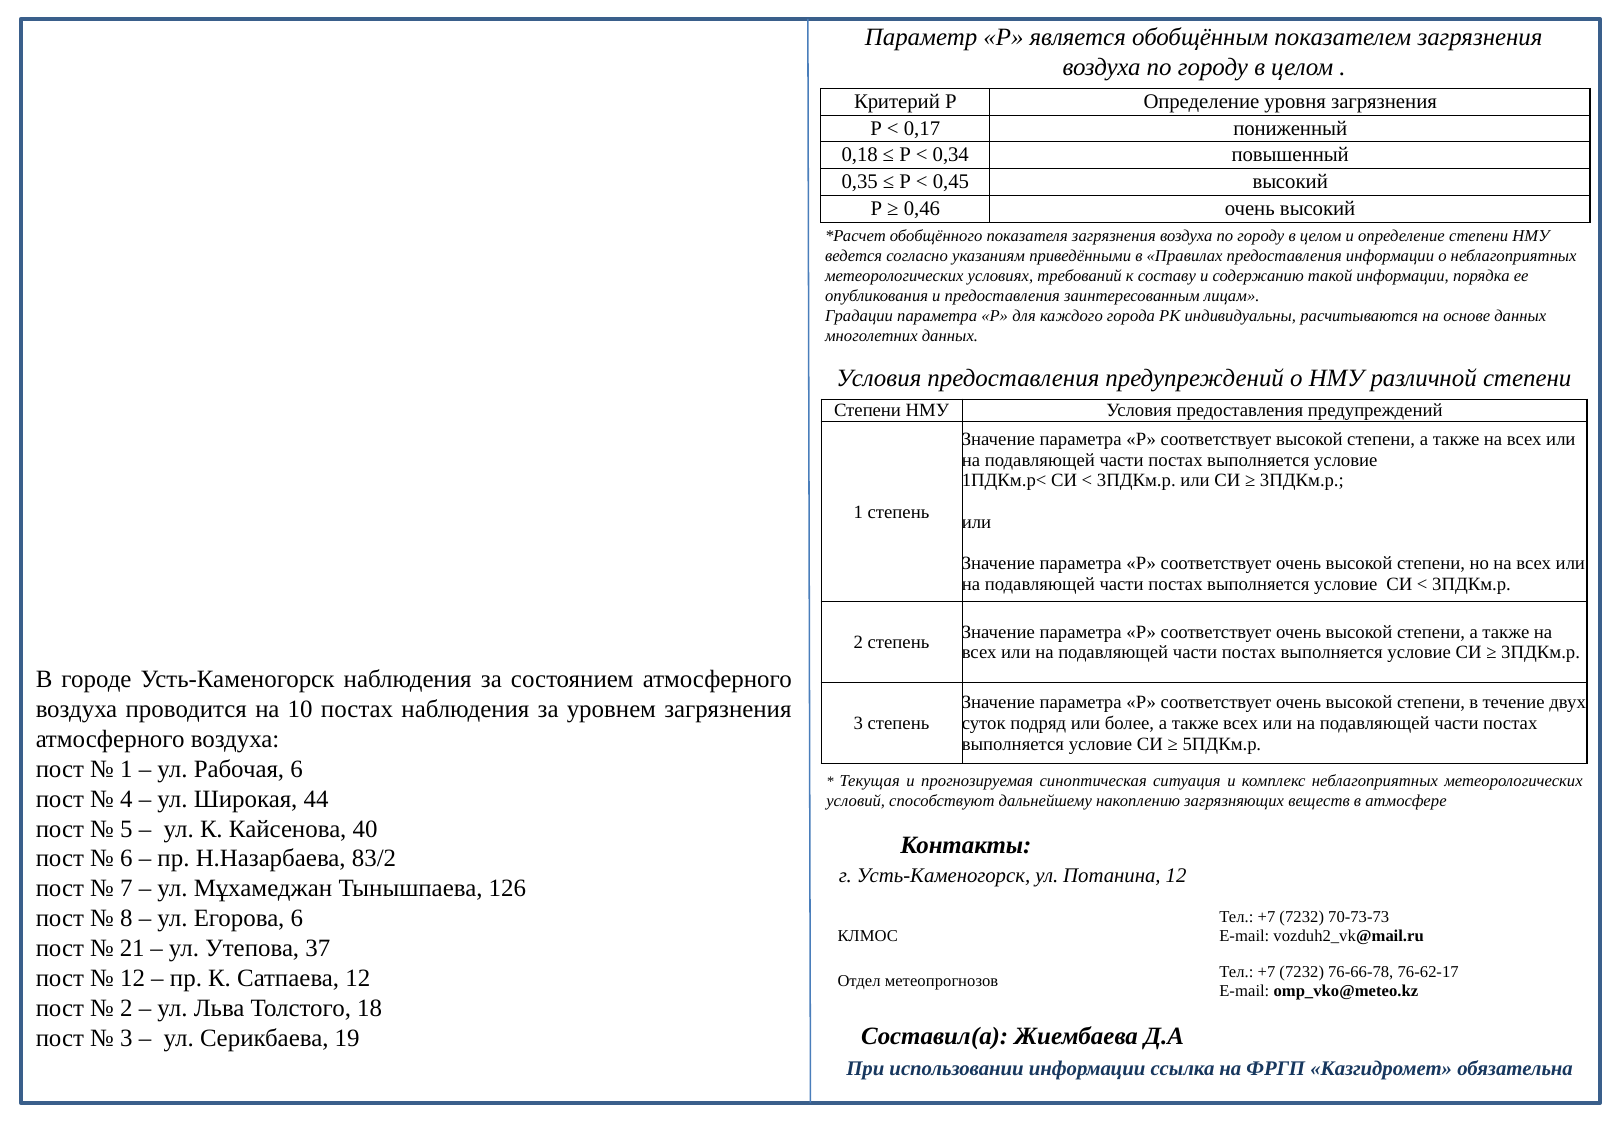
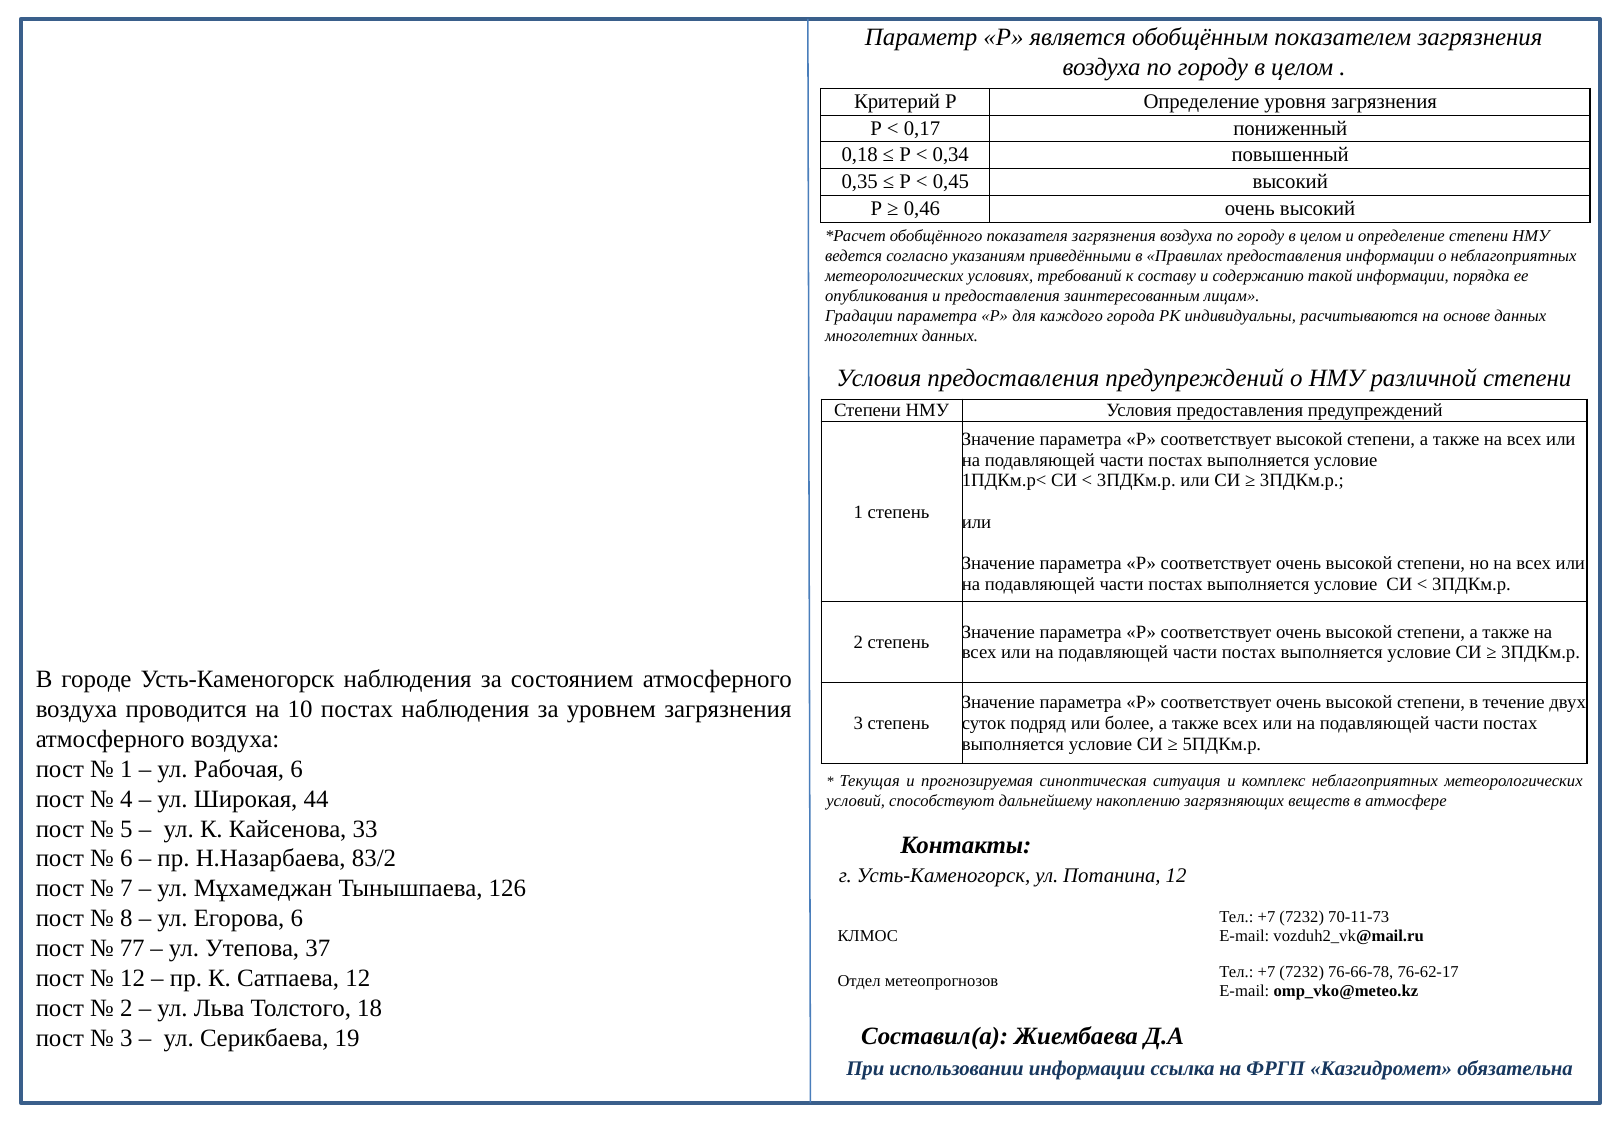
40: 40 -> 33 (365, 829)
70-73-73: 70-73-73 -> 70-11-73 (1359, 918)
21: 21 -> 77 (132, 949)
